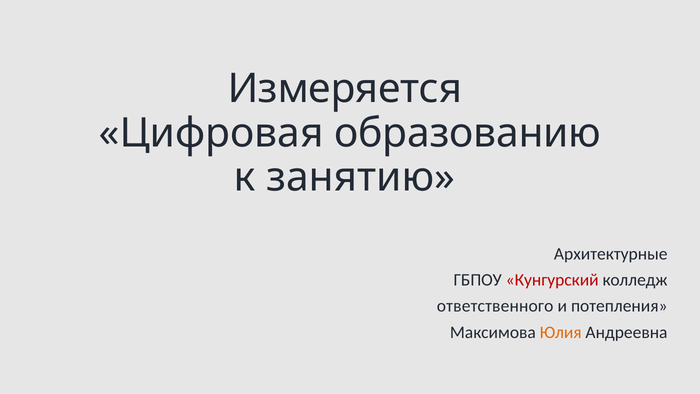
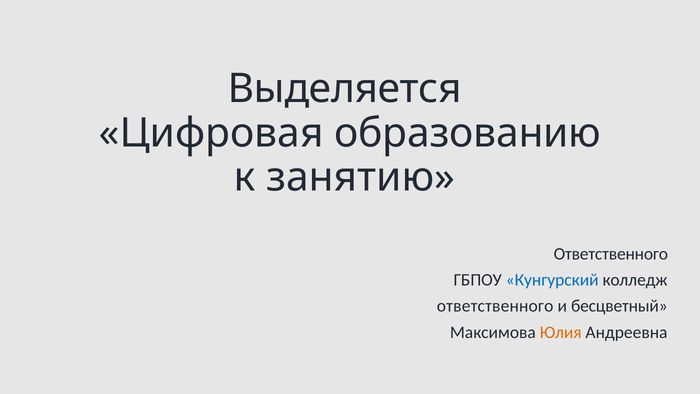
Измеряется: Измеряется -> Выделяется (345, 89)
Архитектурные: Архитектурные -> Ответственного (611, 254)
Кунгурский colour: red -> blue (552, 280)
потепления: потепления -> бесцветный (619, 306)
